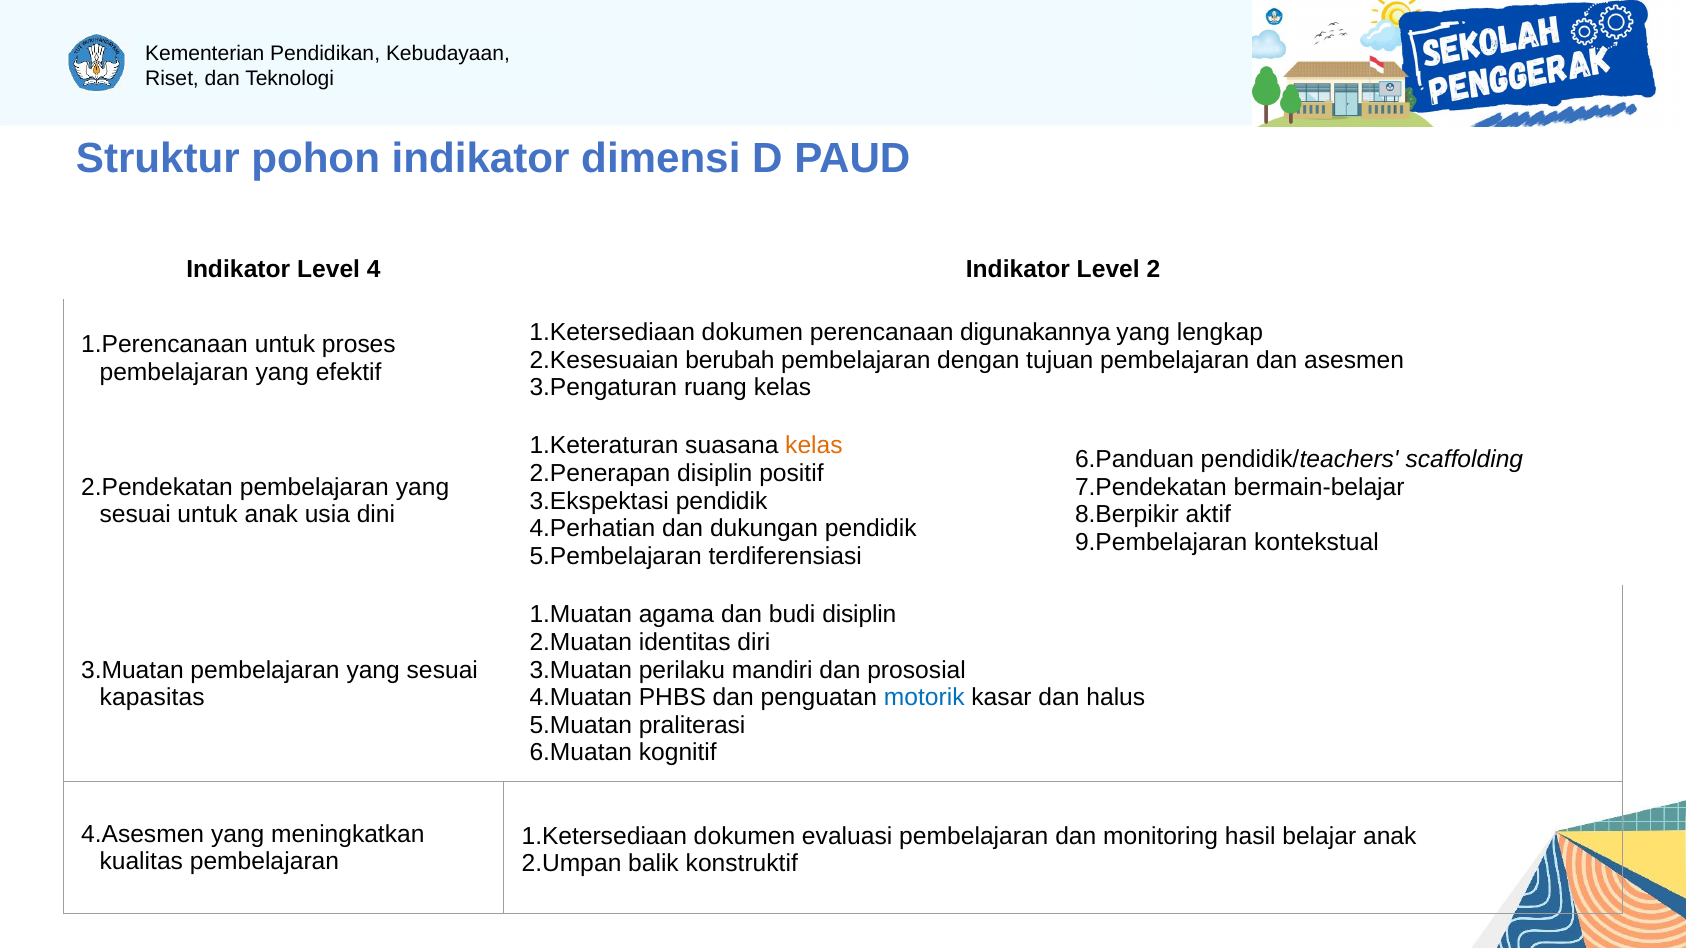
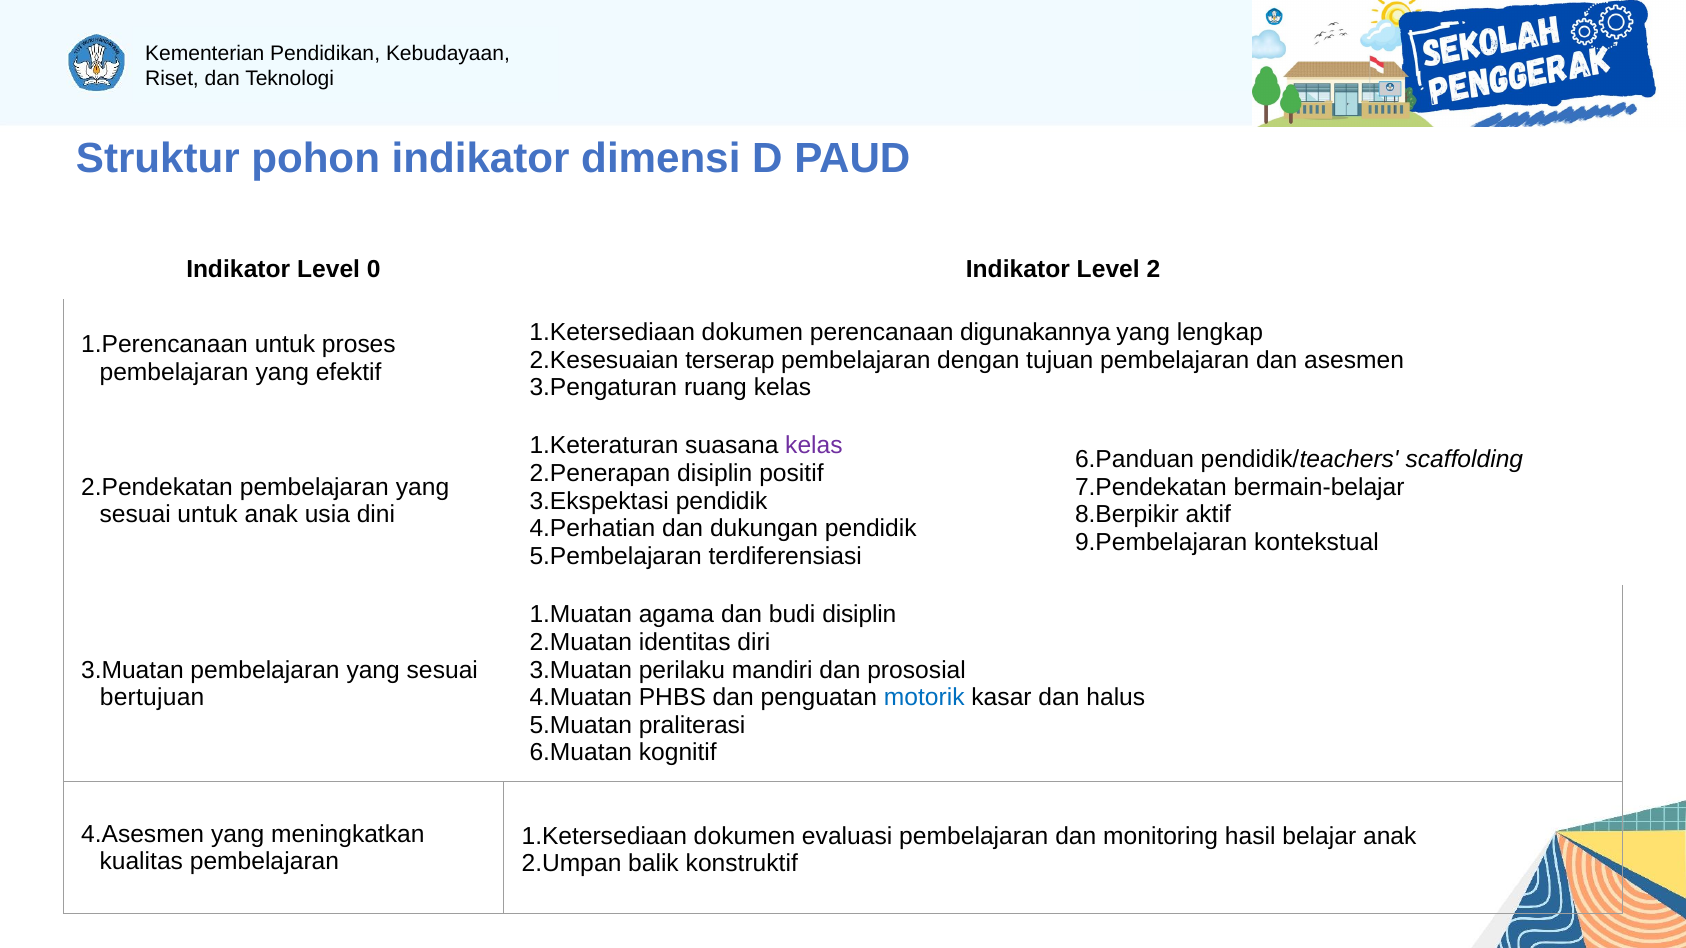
4: 4 -> 0 (374, 269)
berubah: berubah -> terserap (730, 360)
kelas colour: orange -> purple (814, 446)
kapasitas: kapasitas -> bertujuan (152, 698)
